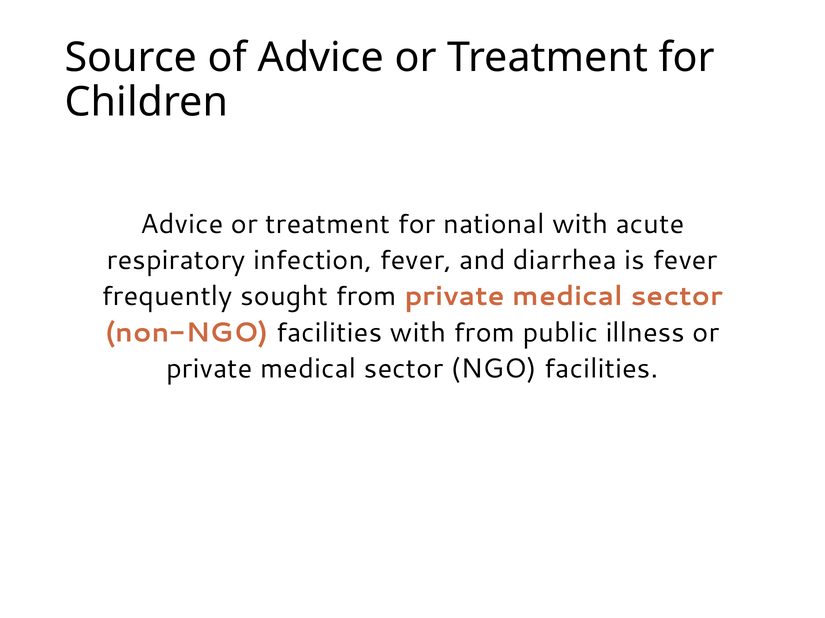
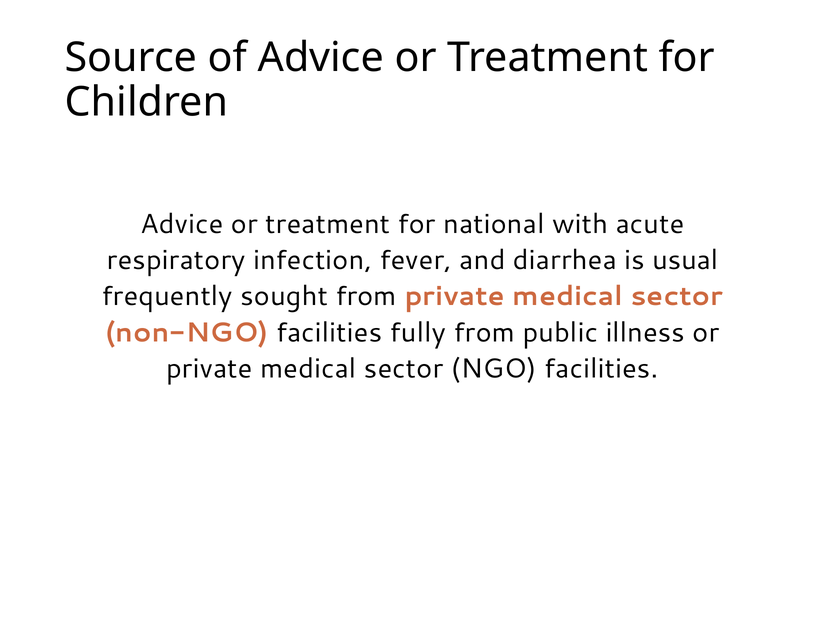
is fever: fever -> usual (685, 261)
facilities with: with -> fully (418, 333)
